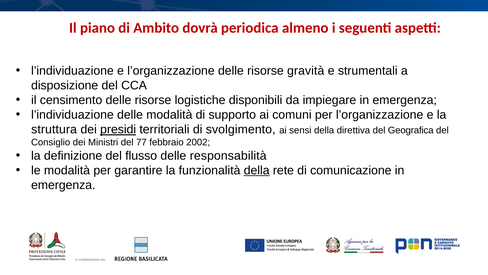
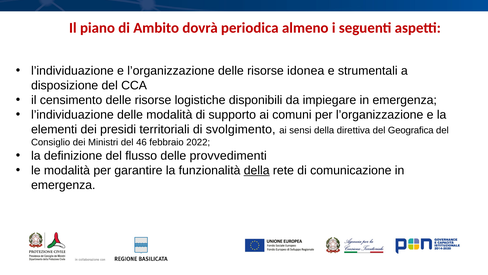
gravità: gravità -> idonea (306, 71)
struttura: struttura -> elementi (54, 129)
presidi underline: present -> none (118, 129)
77: 77 -> 46 (141, 142)
2002: 2002 -> 2022 (198, 142)
responsabilità: responsabilità -> provvedimenti (228, 155)
